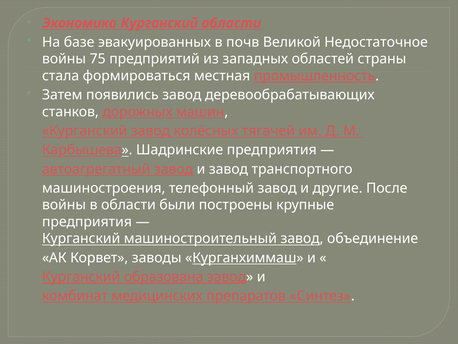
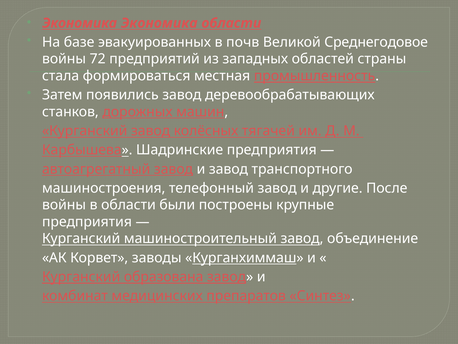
Экономика Курганский: Курганский -> Экономика (159, 23)
Недостаточное: Недостаточное -> Среднегодовое (376, 42)
75: 75 -> 72 (98, 59)
